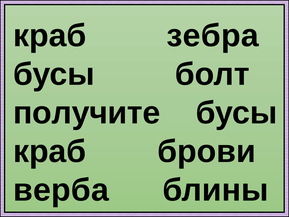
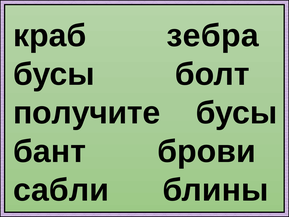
краб: краб -> бант (50, 151)
верба: верба -> сабли (61, 190)
